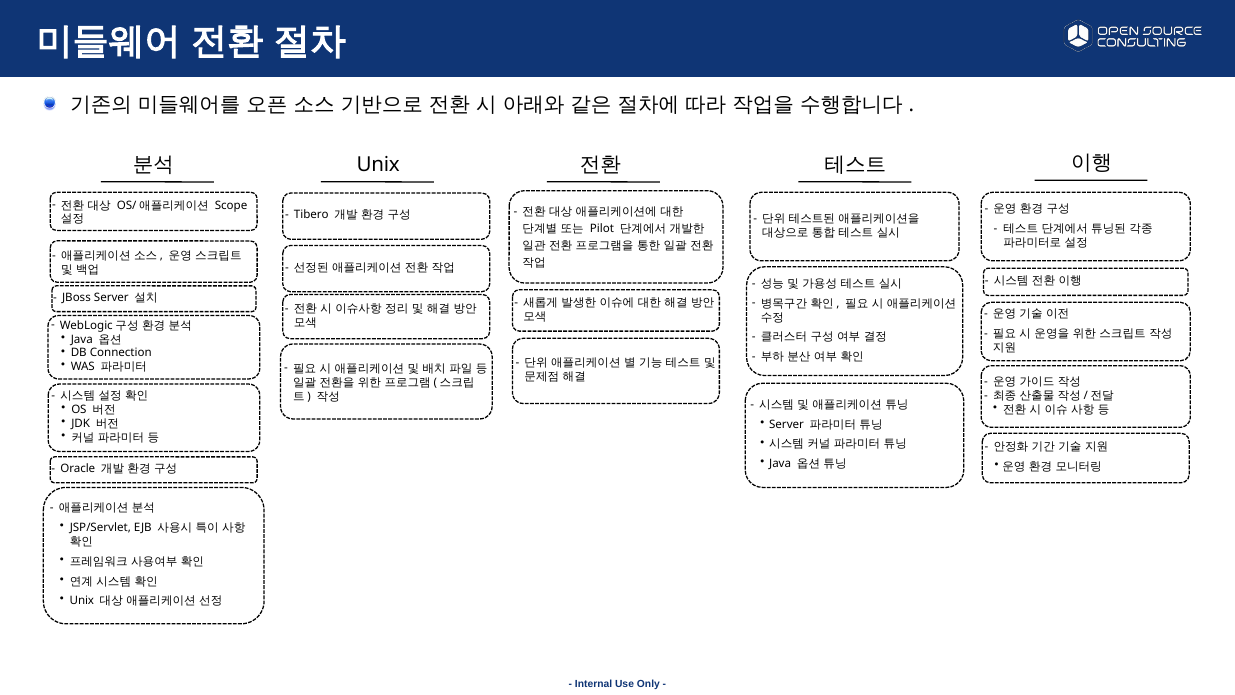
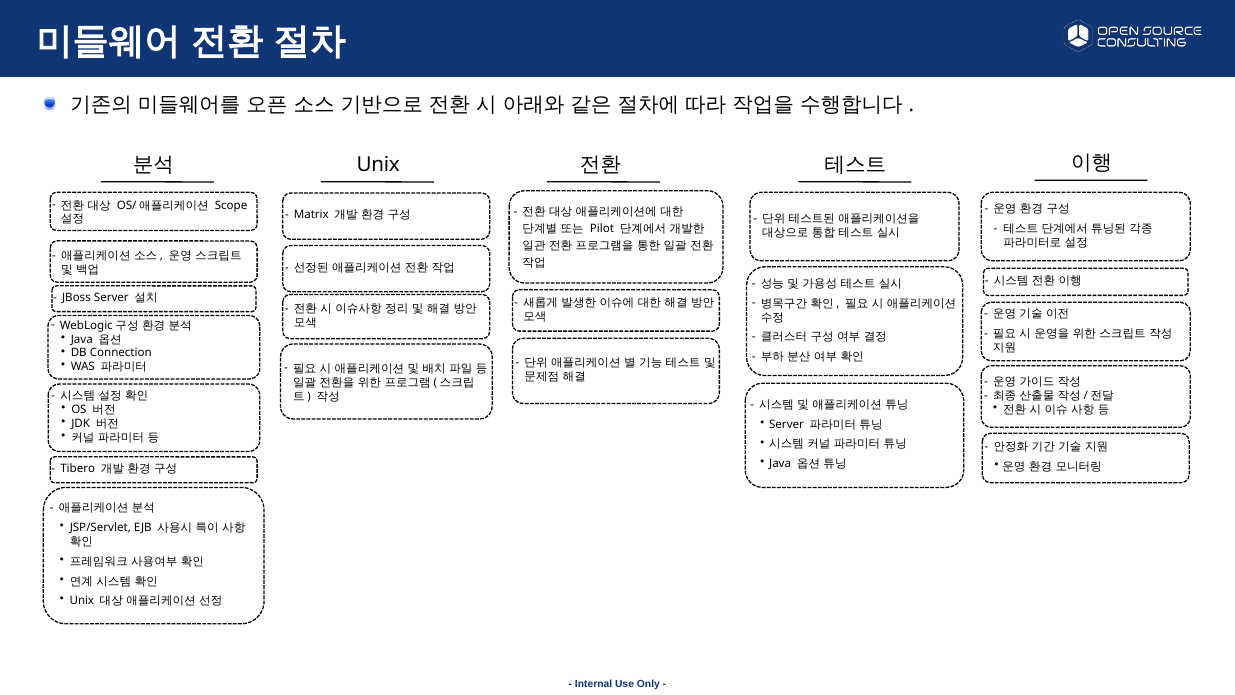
Tibero: Tibero -> Matrix (311, 215)
Oracle: Oracle -> Tibero (78, 469)
